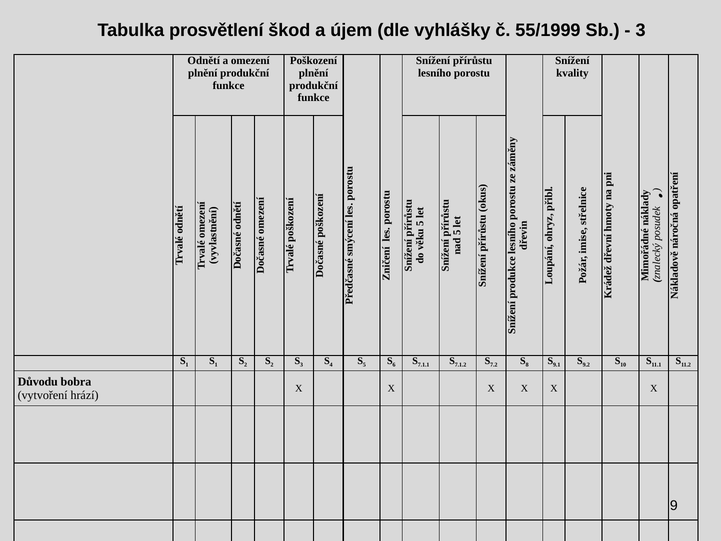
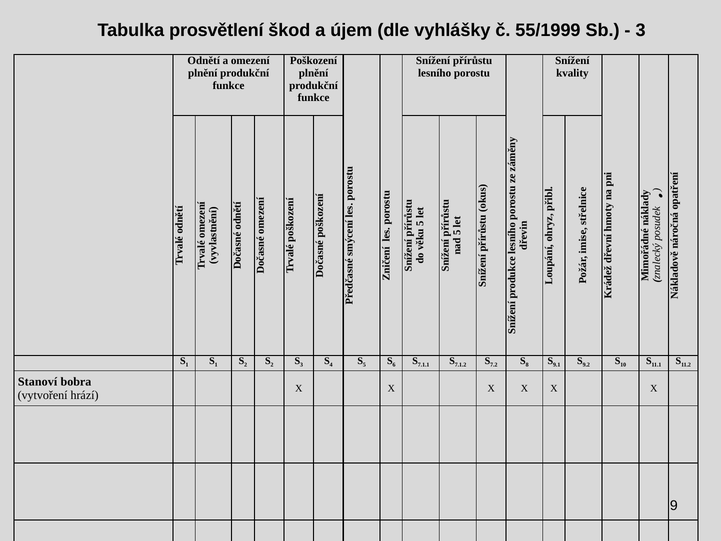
Důvodu: Důvodu -> Stanoví (38, 382)
